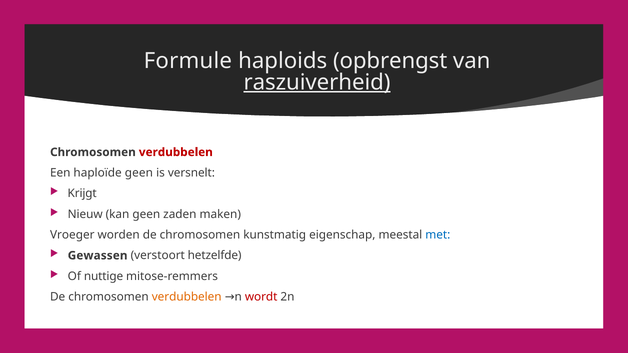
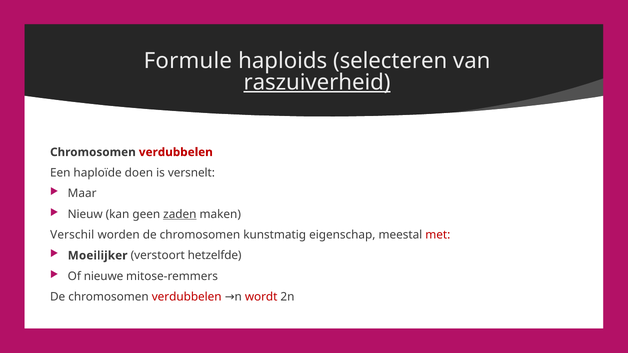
opbrengst: opbrengst -> selecteren (390, 61)
haploïde geen: geen -> doen (139, 173)
Krijgt: Krijgt -> Maar (82, 194)
zaden underline: none -> present (180, 214)
Vroeger: Vroeger -> Verschil (72, 235)
met colour: blue -> red (438, 235)
Gewassen: Gewassen -> Moeilijker (98, 256)
nuttige: nuttige -> nieuwe (104, 276)
verdubbelen colour: orange -> red (187, 297)
